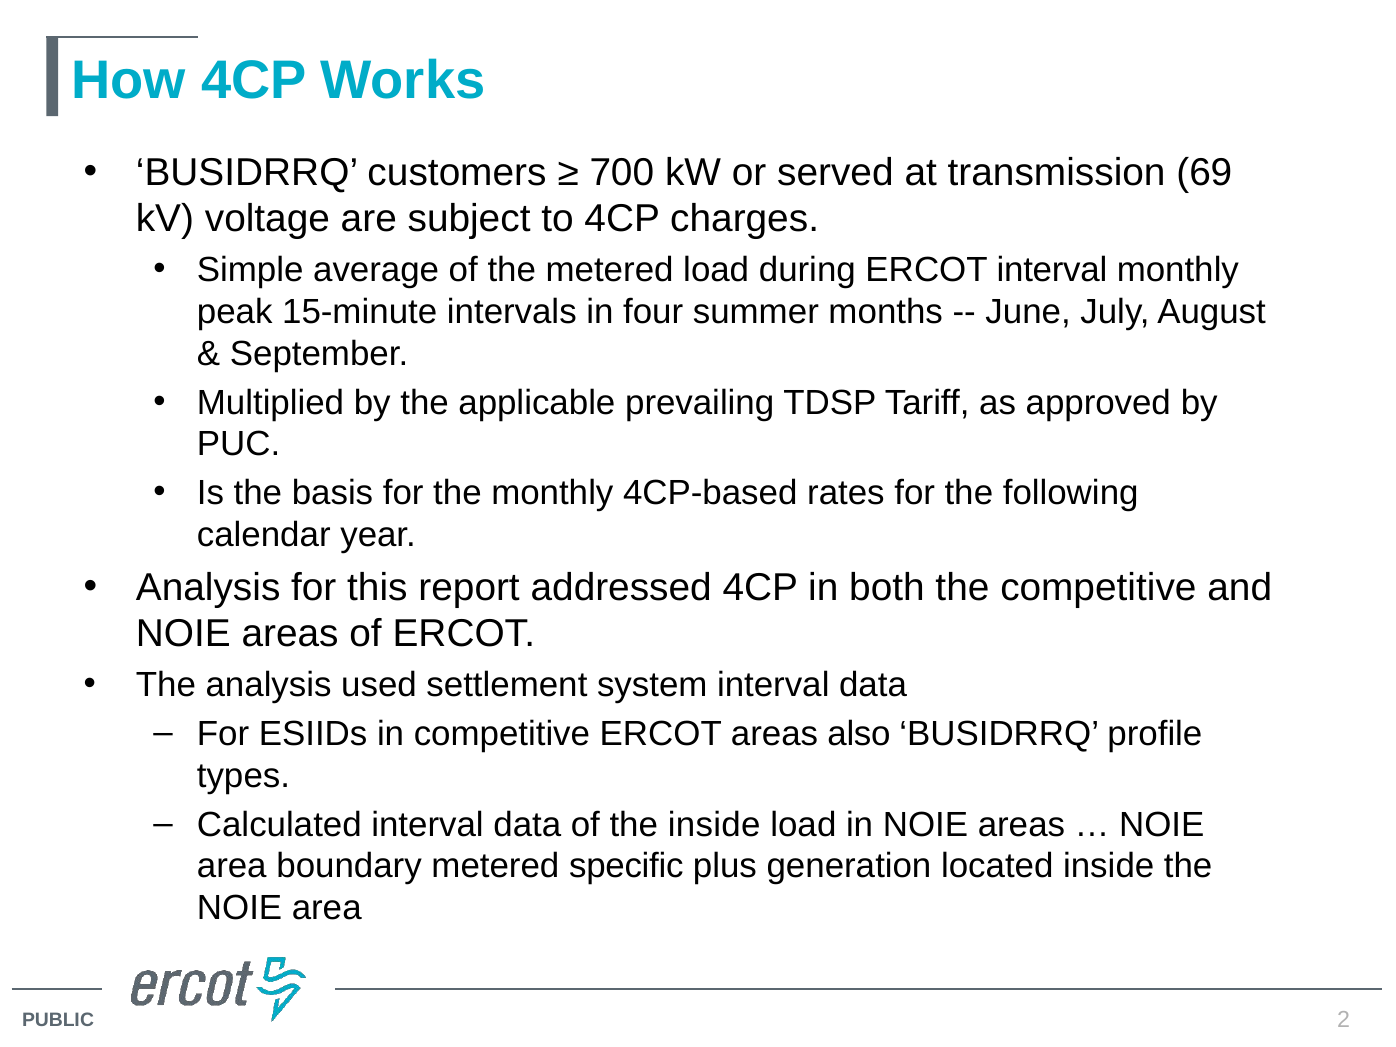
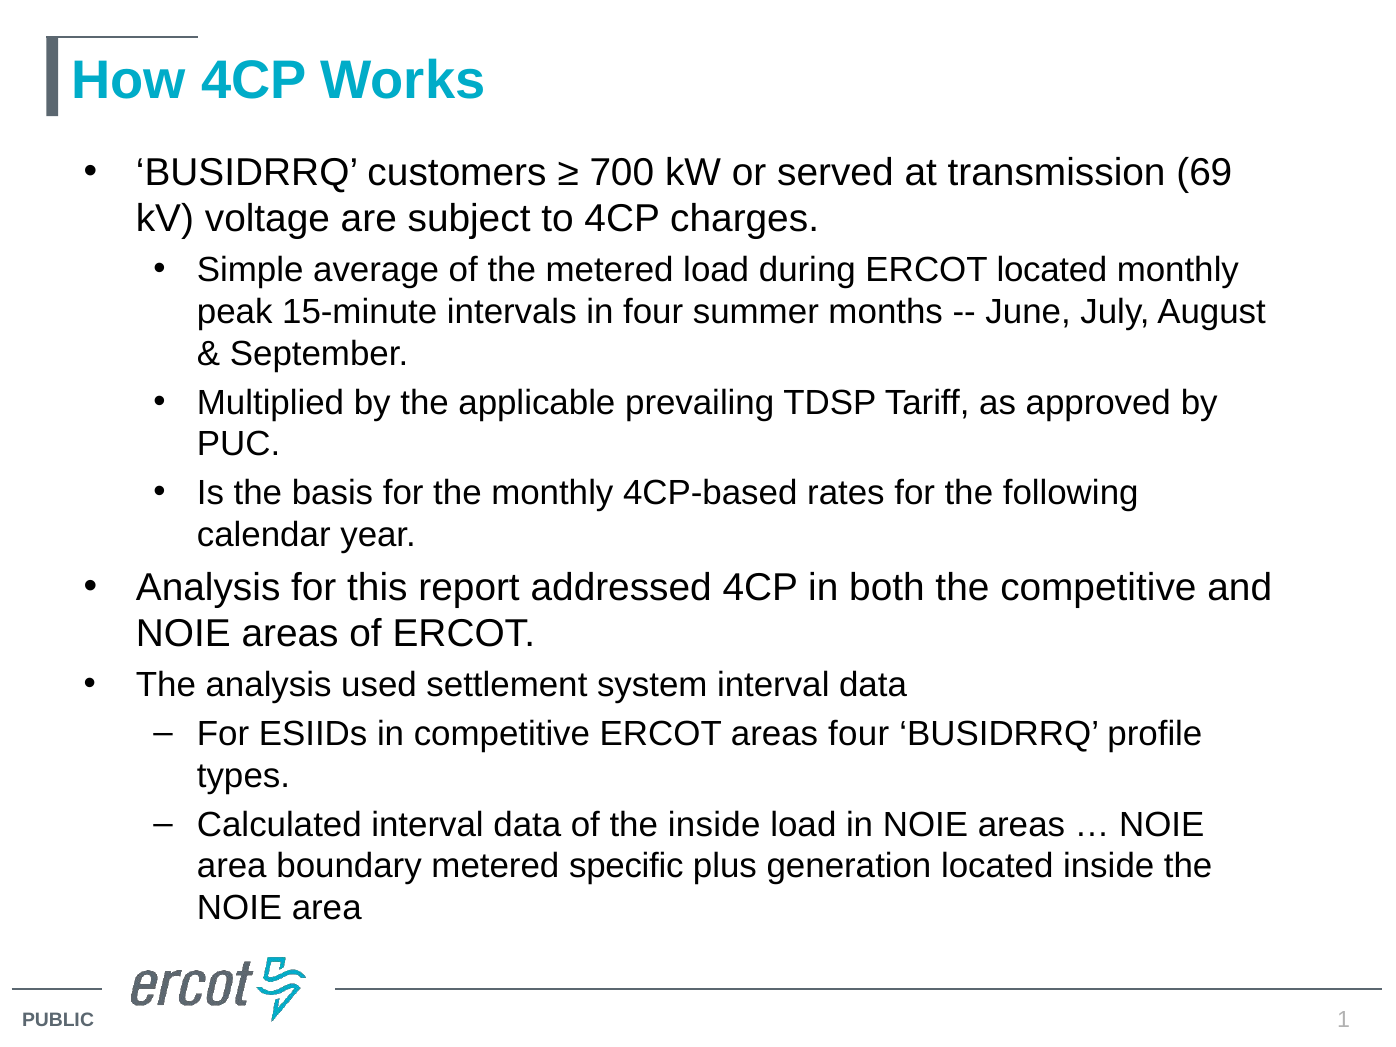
ERCOT interval: interval -> located (1052, 270)
areas also: also -> four (859, 734)
2: 2 -> 1 (1344, 1020)
